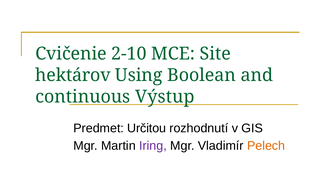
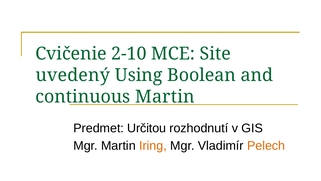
hektárov: hektárov -> uvedený (73, 75)
continuous Výstup: Výstup -> Martin (165, 96)
Iring colour: purple -> orange (153, 145)
